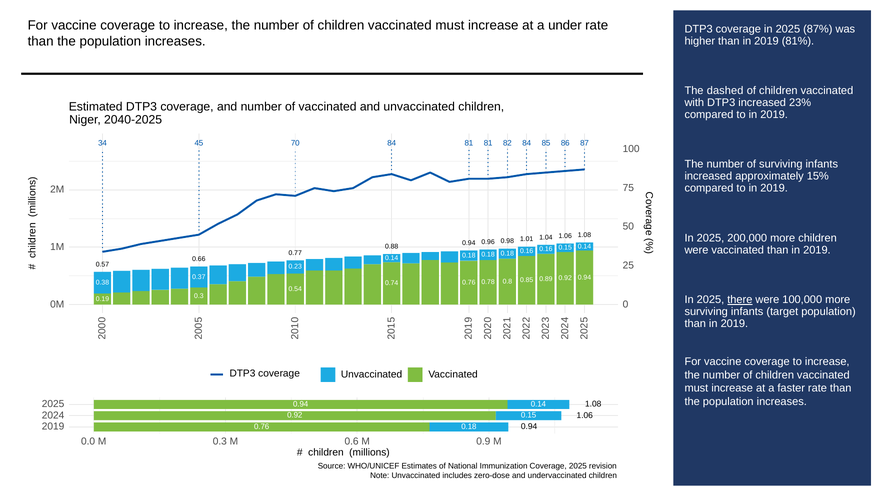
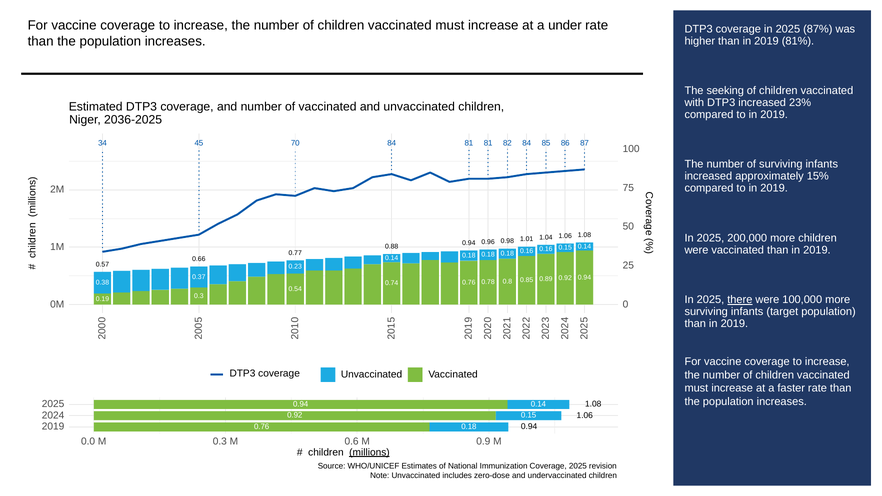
dashed: dashed -> seeking (725, 91)
2040-2025: 2040-2025 -> 2036-2025 (133, 120)
millions underline: none -> present (369, 452)
